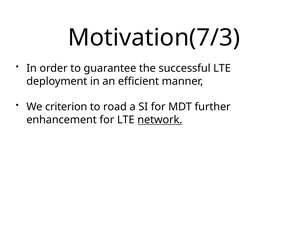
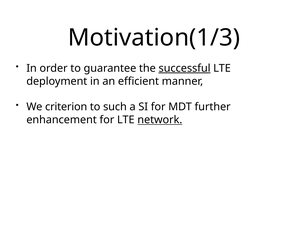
Motivation(7/3: Motivation(7/3 -> Motivation(1/3 (154, 38)
successful underline: none -> present (185, 68)
road: road -> such (115, 107)
